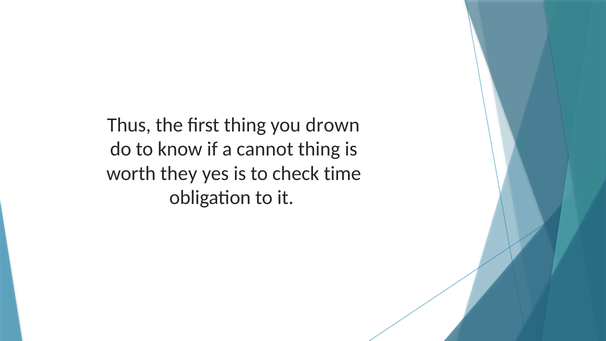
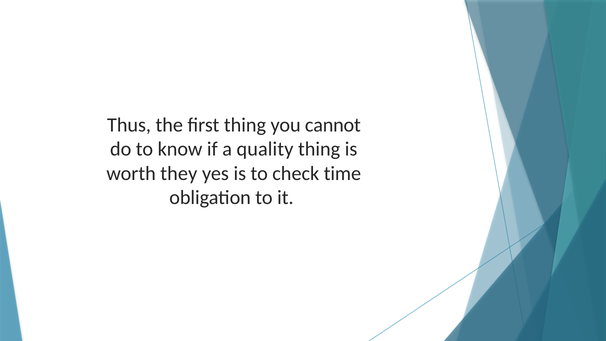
drown: drown -> cannot (333, 125)
cannot: cannot -> quality (265, 149)
